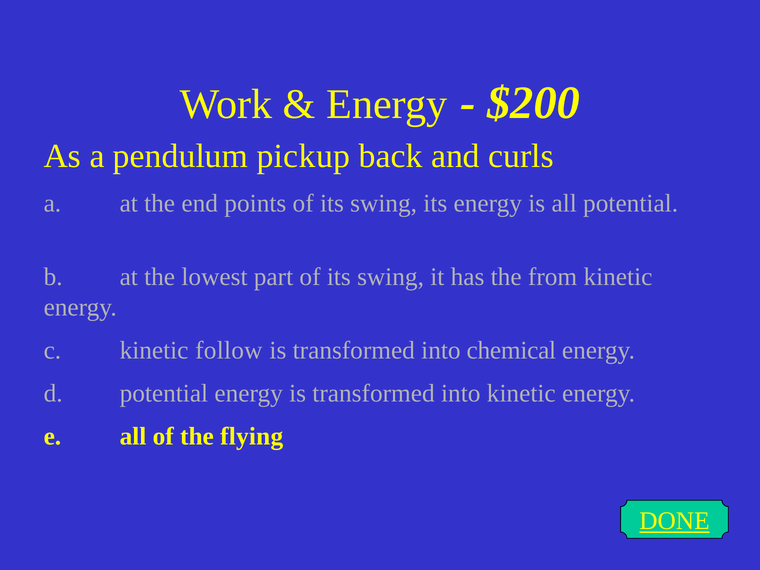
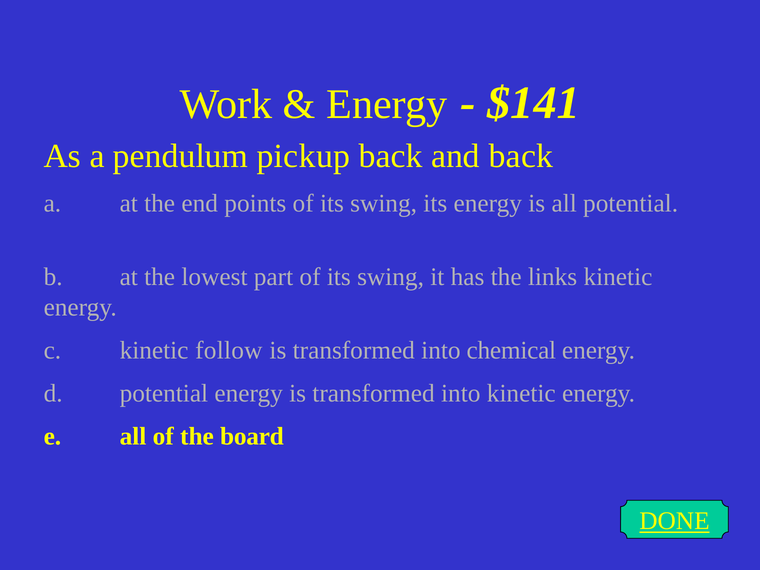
$200: $200 -> $141 (534, 103)
and curls: curls -> back (521, 156)
from: from -> links (553, 277)
flying: flying -> board (252, 437)
